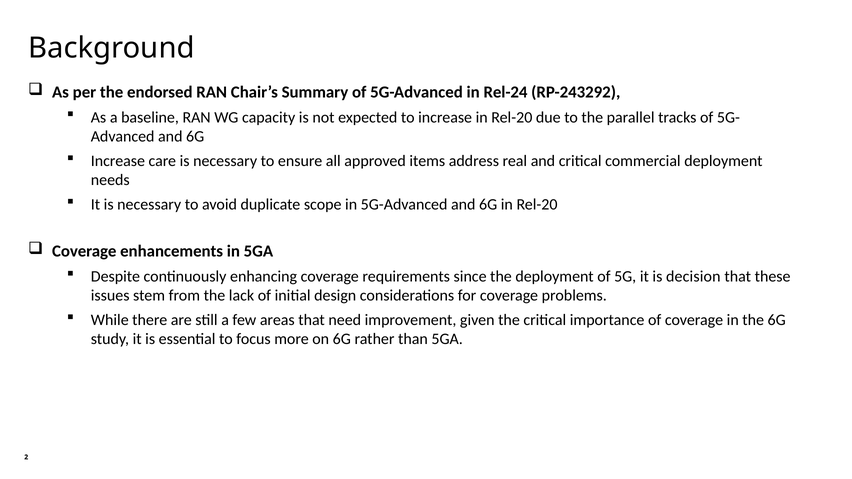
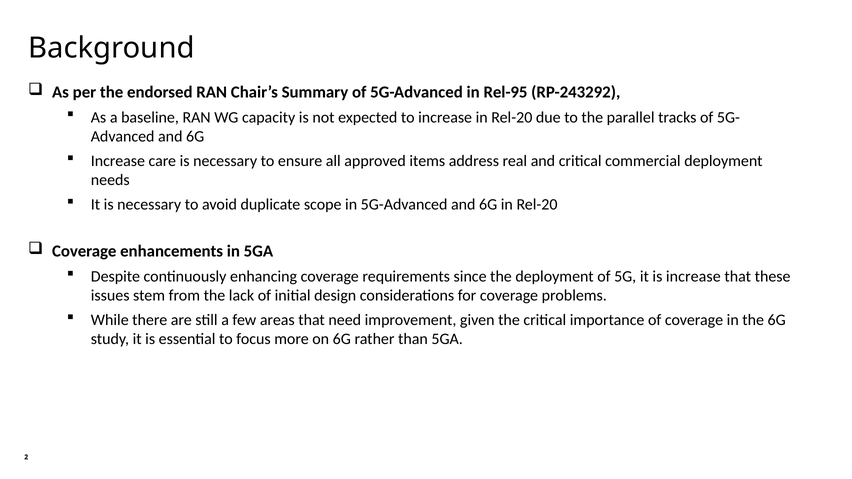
Rel-24: Rel-24 -> Rel-95 (505, 92)
is decision: decision -> increase (693, 277)
